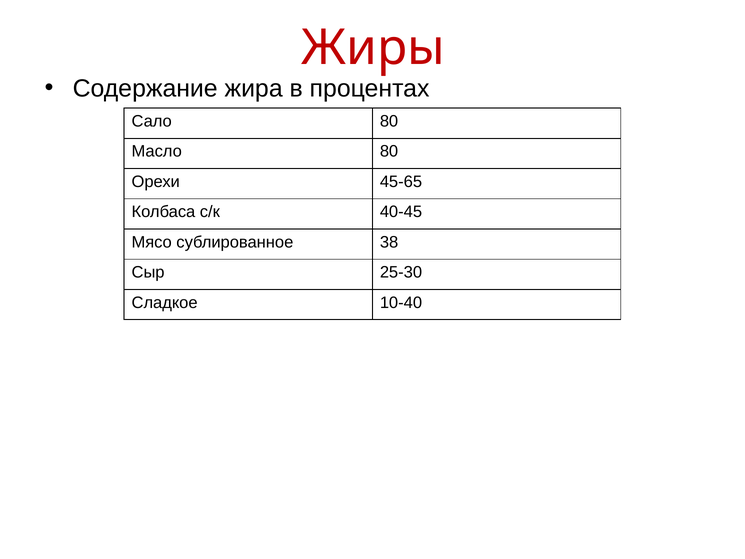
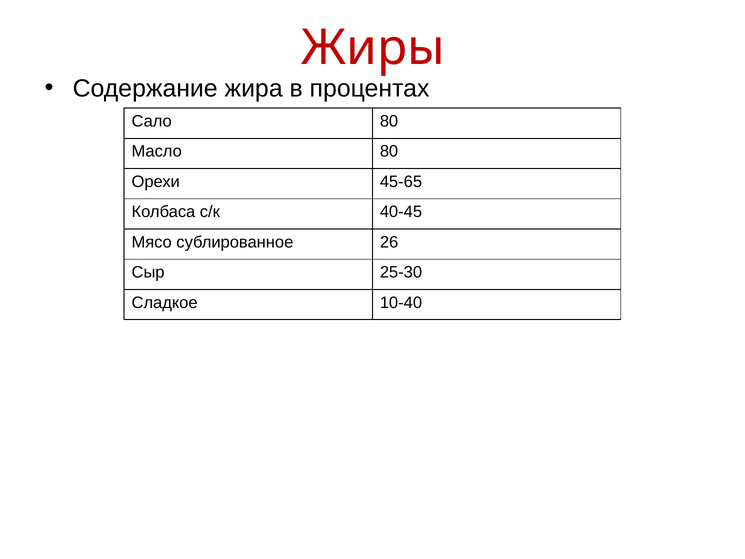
38: 38 -> 26 (389, 242)
